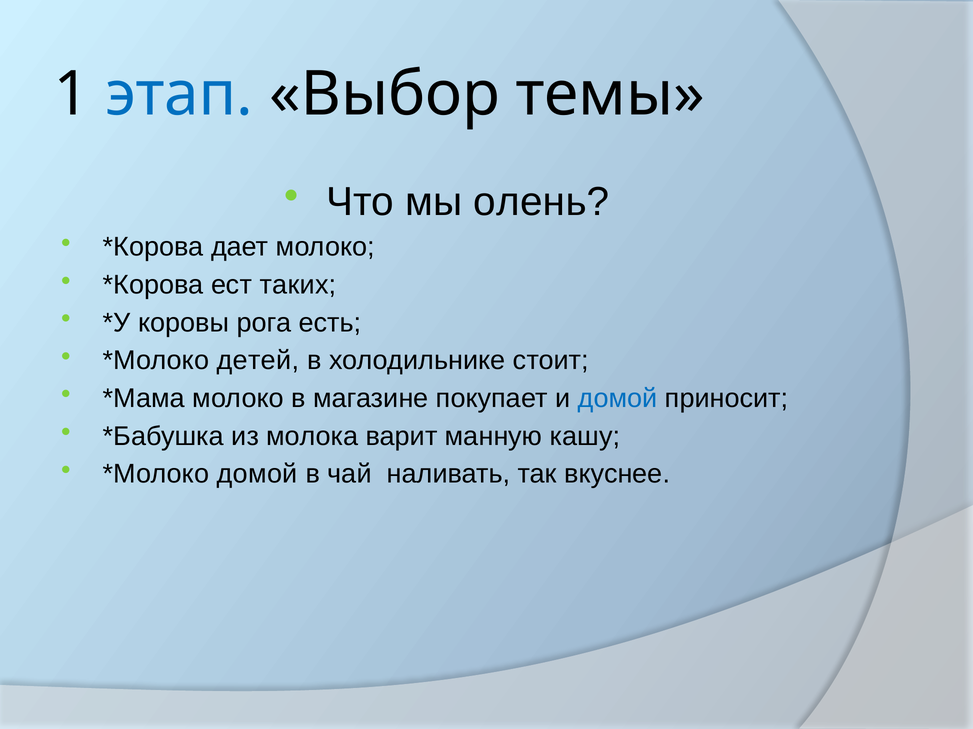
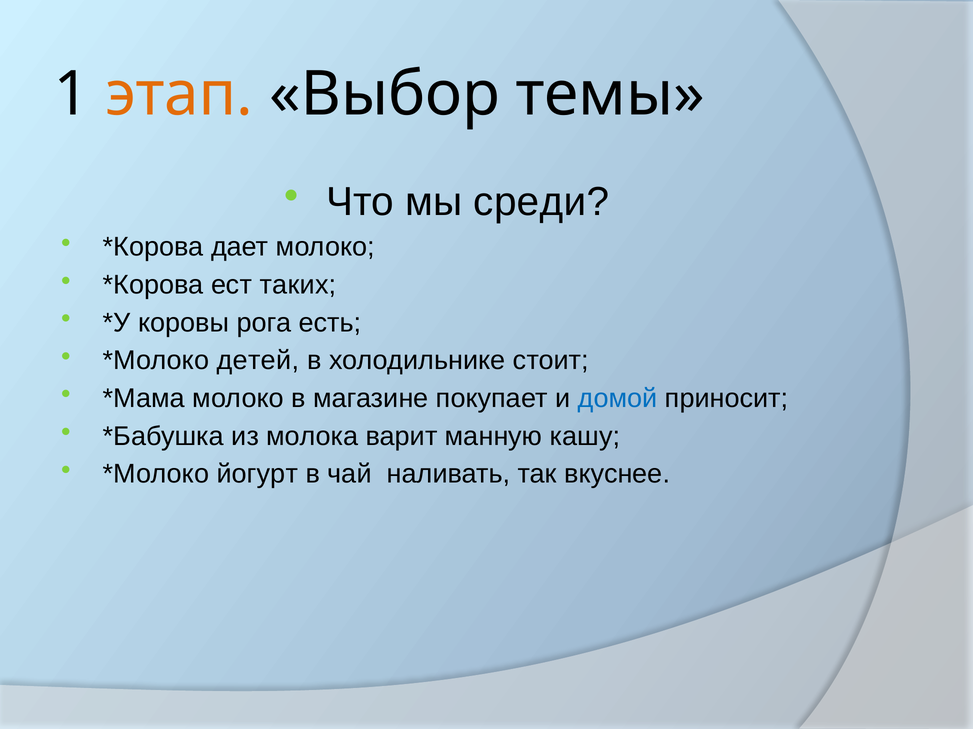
этап colour: blue -> orange (179, 94)
олень: олень -> среди (541, 202)
домой: домой -> йогурт (257, 474)
